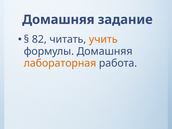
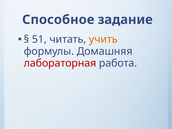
Домашняя: Домашняя -> Способное (58, 20)
82: 82 -> 51 (39, 39)
лабораторная colour: orange -> red (60, 63)
